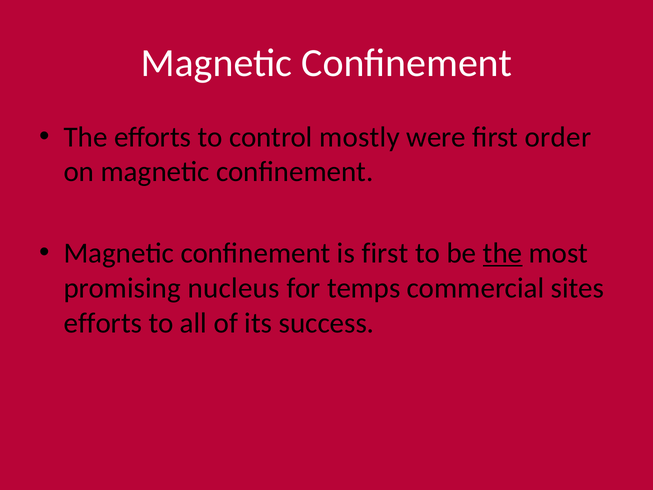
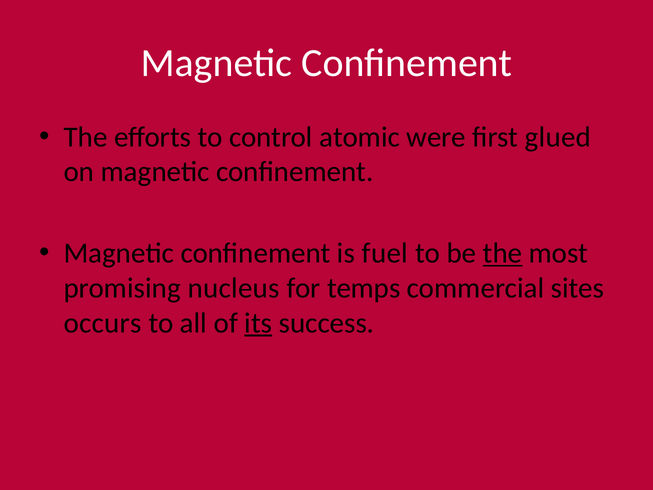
mostly: mostly -> atomic (360, 137)
order: order -> glued (558, 137)
is first: first -> fuel (385, 253)
efforts: efforts -> occurs (103, 323)
its underline: none -> present (258, 323)
